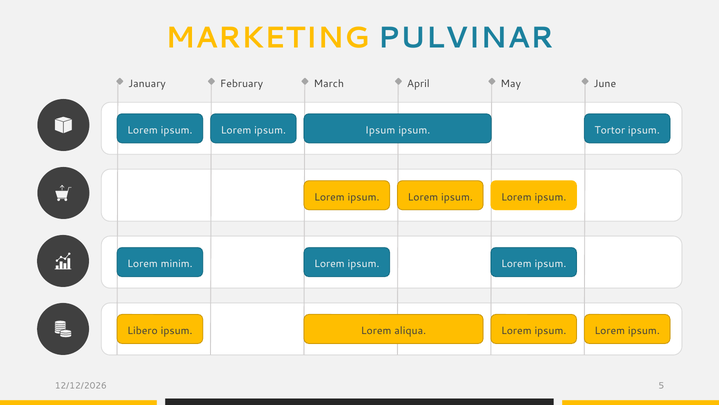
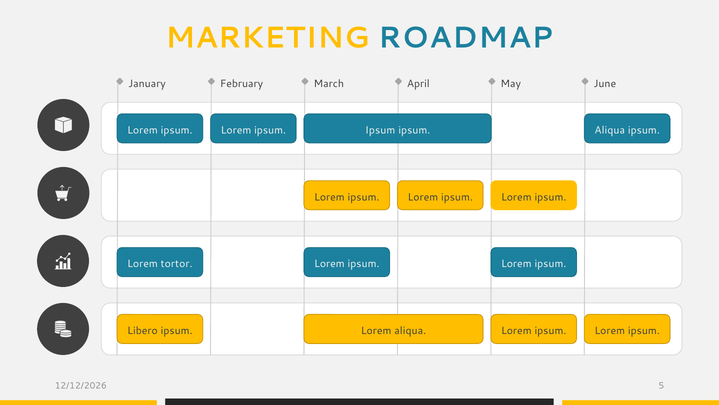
PULVINAR: PULVINAR -> ROADMAP (466, 38)
ipsum Tortor: Tortor -> Aliqua (610, 130)
minim: minim -> tortor (177, 264)
